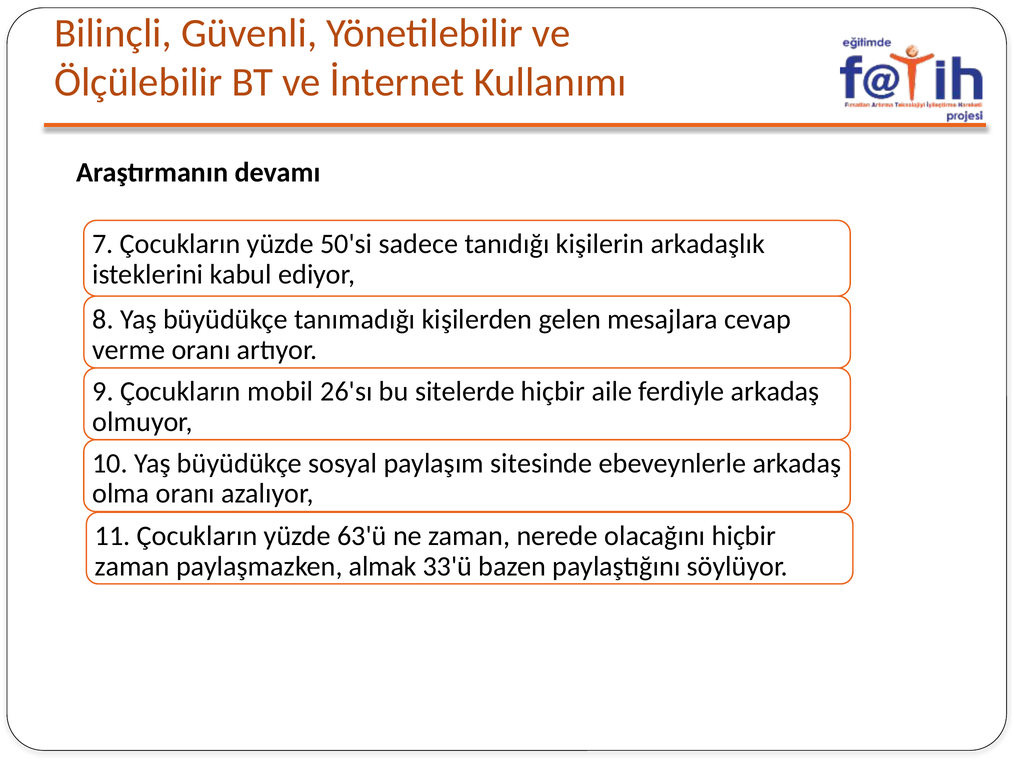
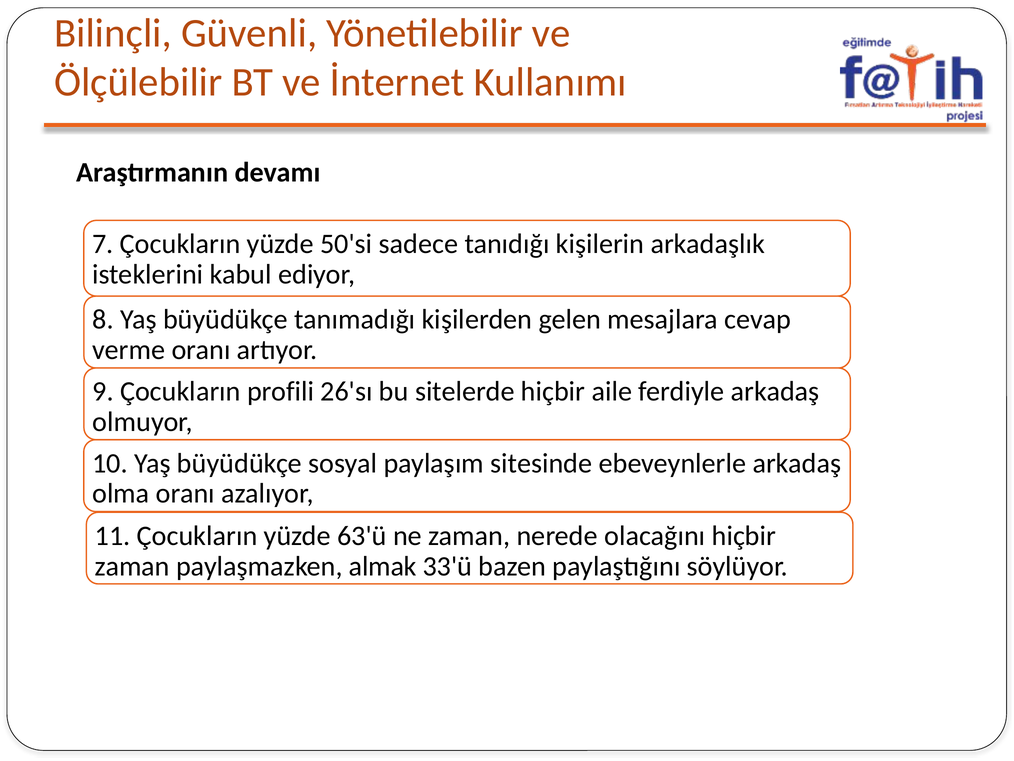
mobil: mobil -> profili (281, 391)
